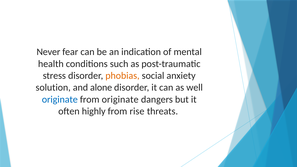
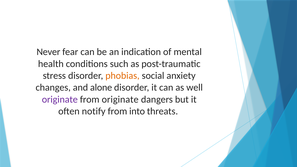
solution: solution -> changes (53, 88)
originate colour: blue -> purple (60, 99)
highly: highly -> notify (94, 111)
rise: rise -> into (137, 111)
